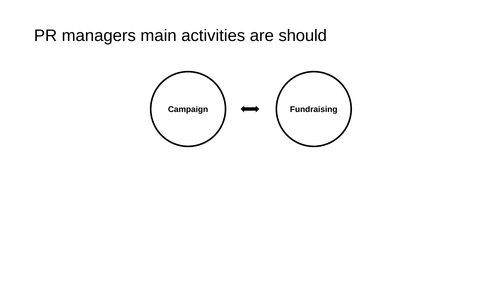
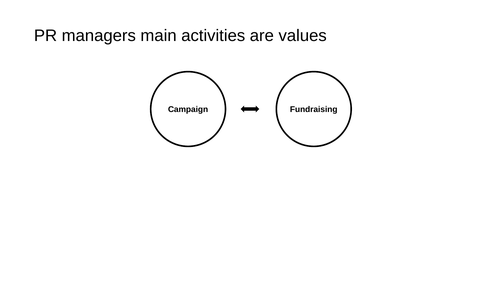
should: should -> values (303, 36)
